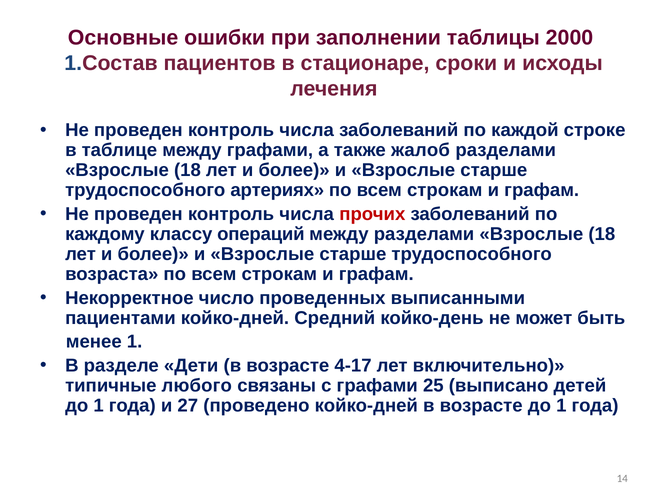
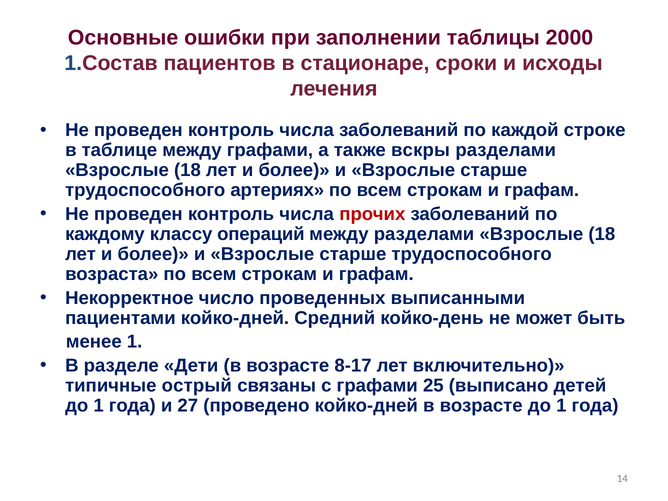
жалоб: жалоб -> вскры (420, 150)
4-17: 4-17 -> 8-17 (353, 365)
любого: любого -> острый (197, 385)
